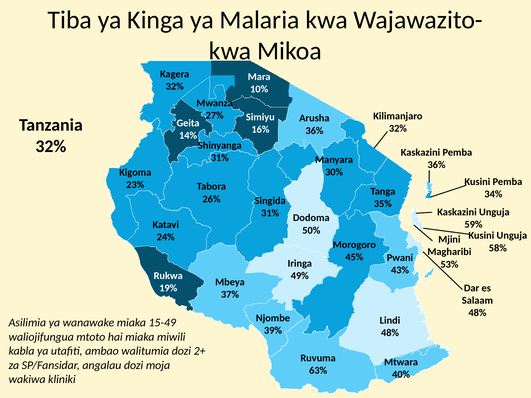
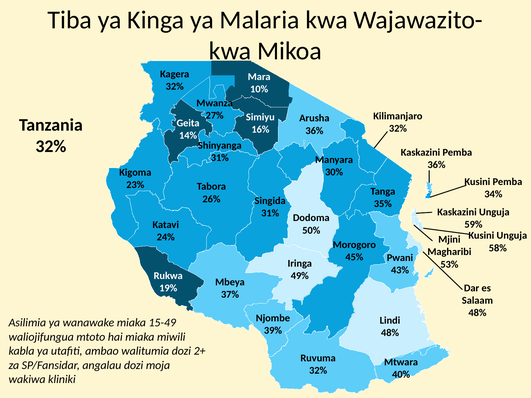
63%: 63% -> 32% (318, 371)
